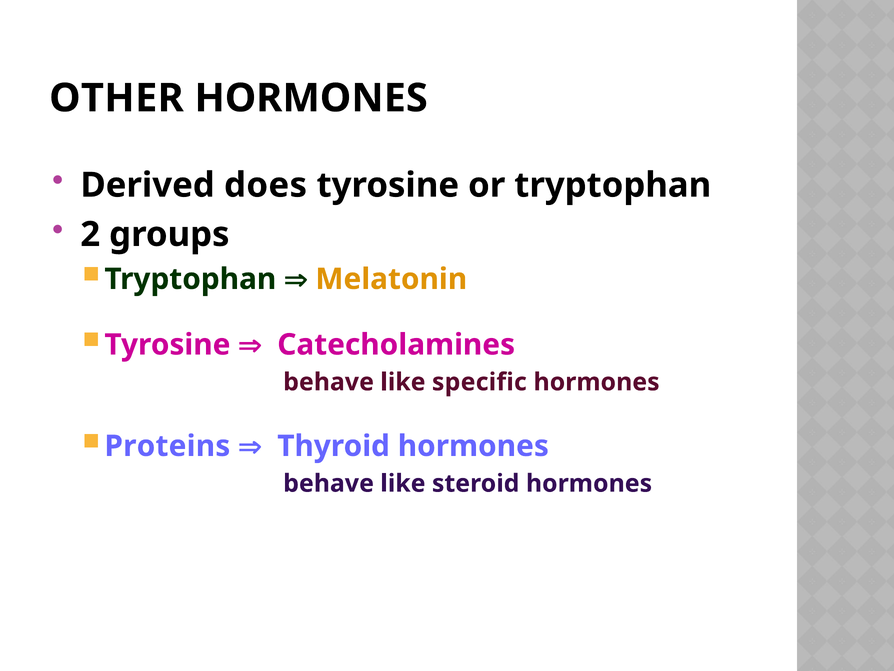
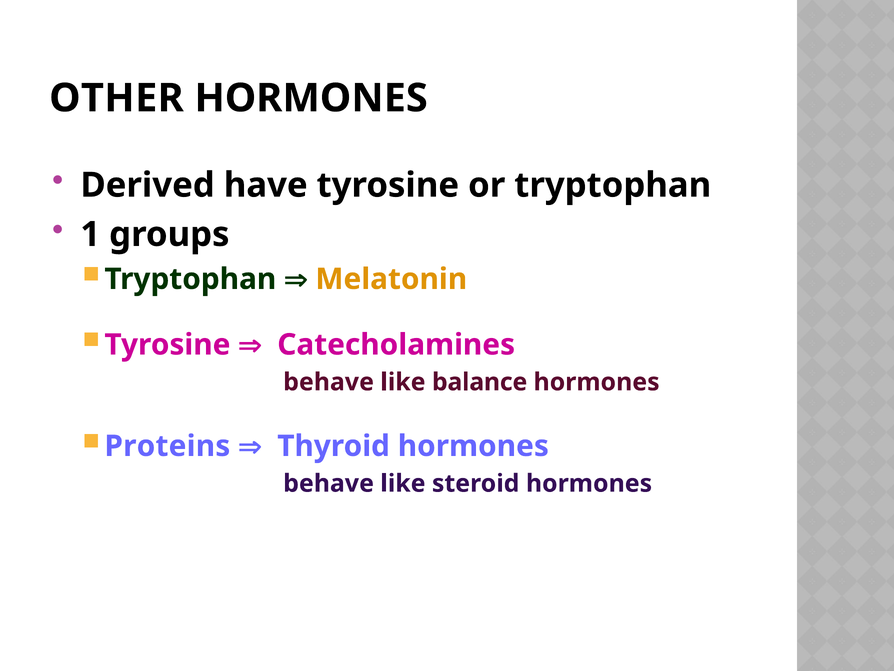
does: does -> have (266, 185)
2: 2 -> 1 (90, 234)
specific: specific -> balance (480, 382)
